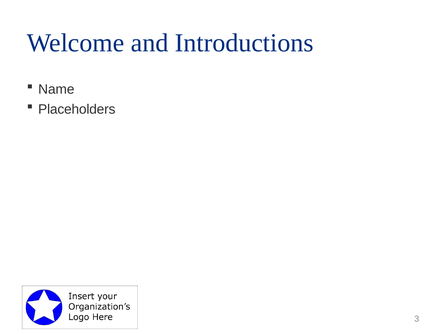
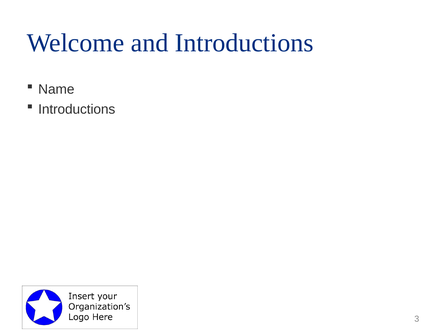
Placeholders: Placeholders -> Introductions (77, 109)
